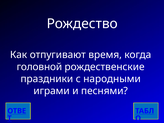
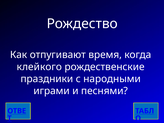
головной: головной -> клейкого (39, 67)
